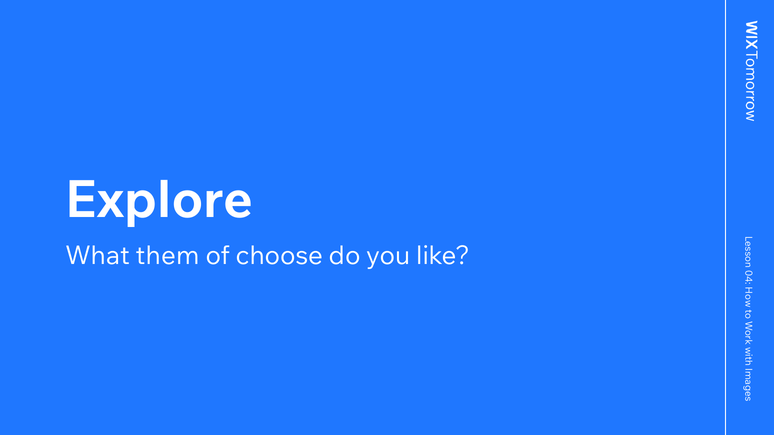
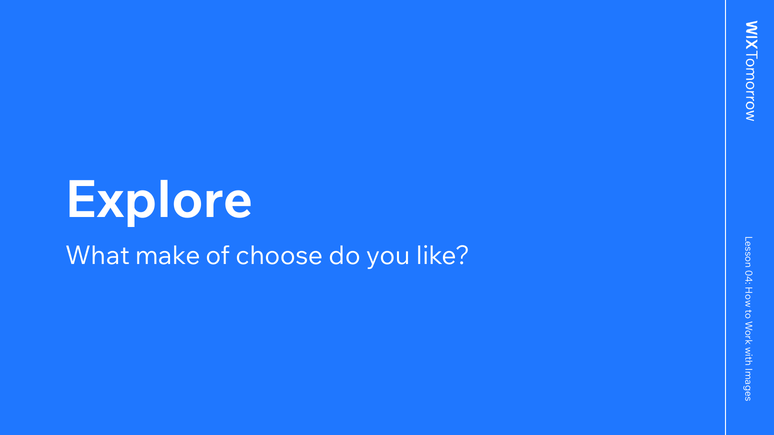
them: them -> make (168, 256)
